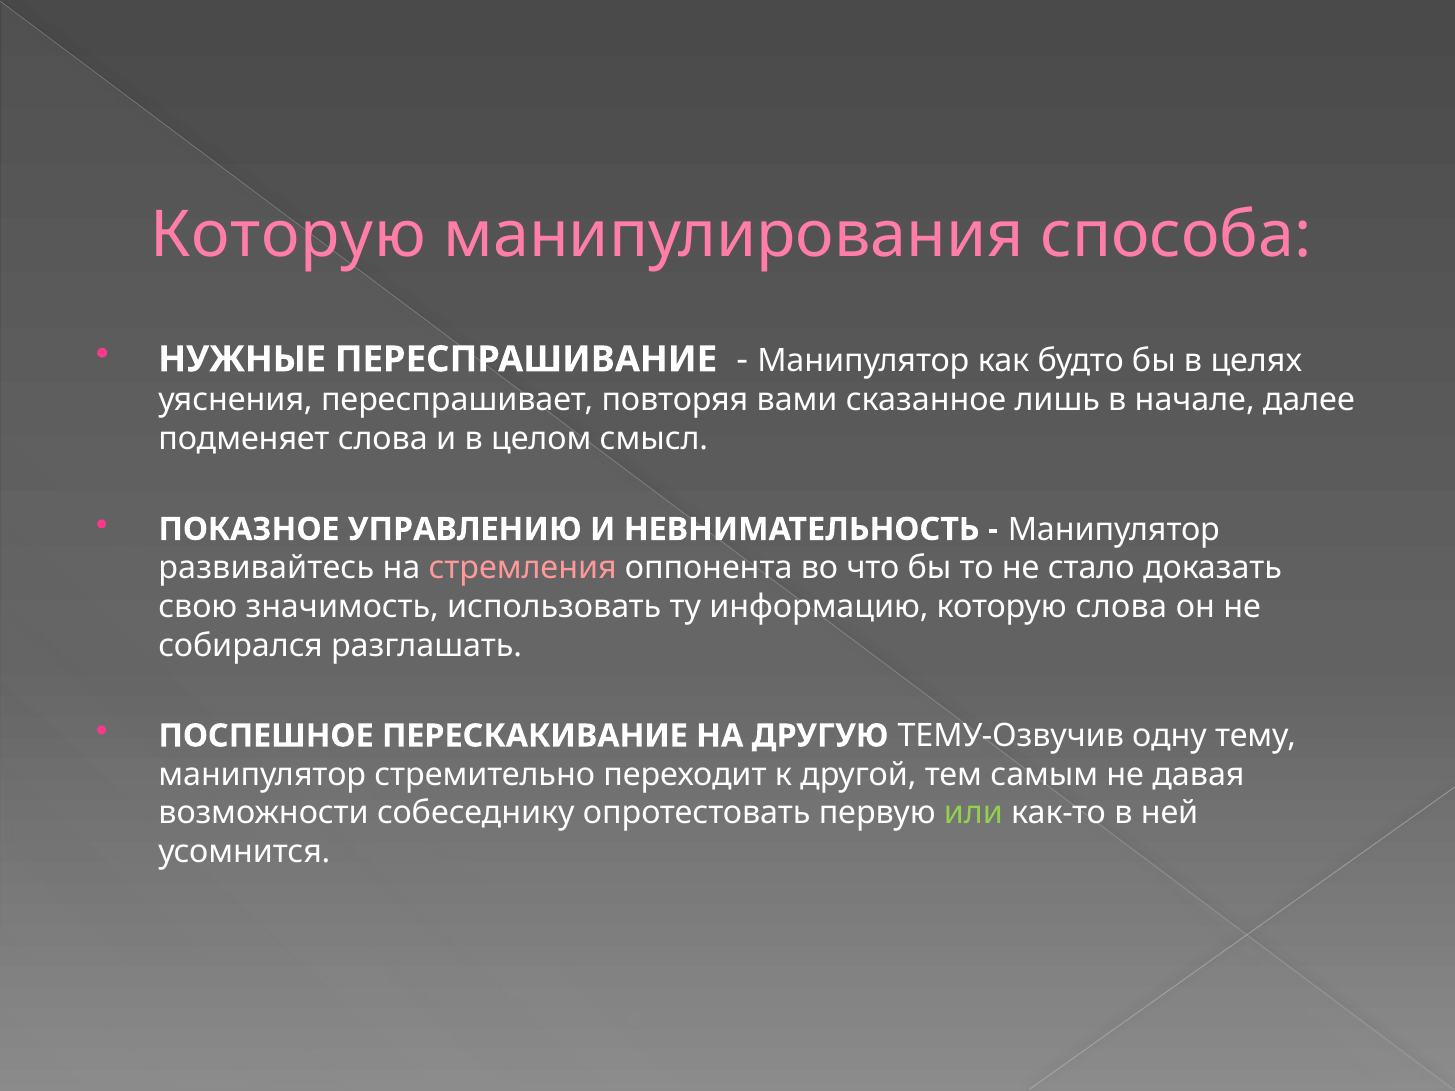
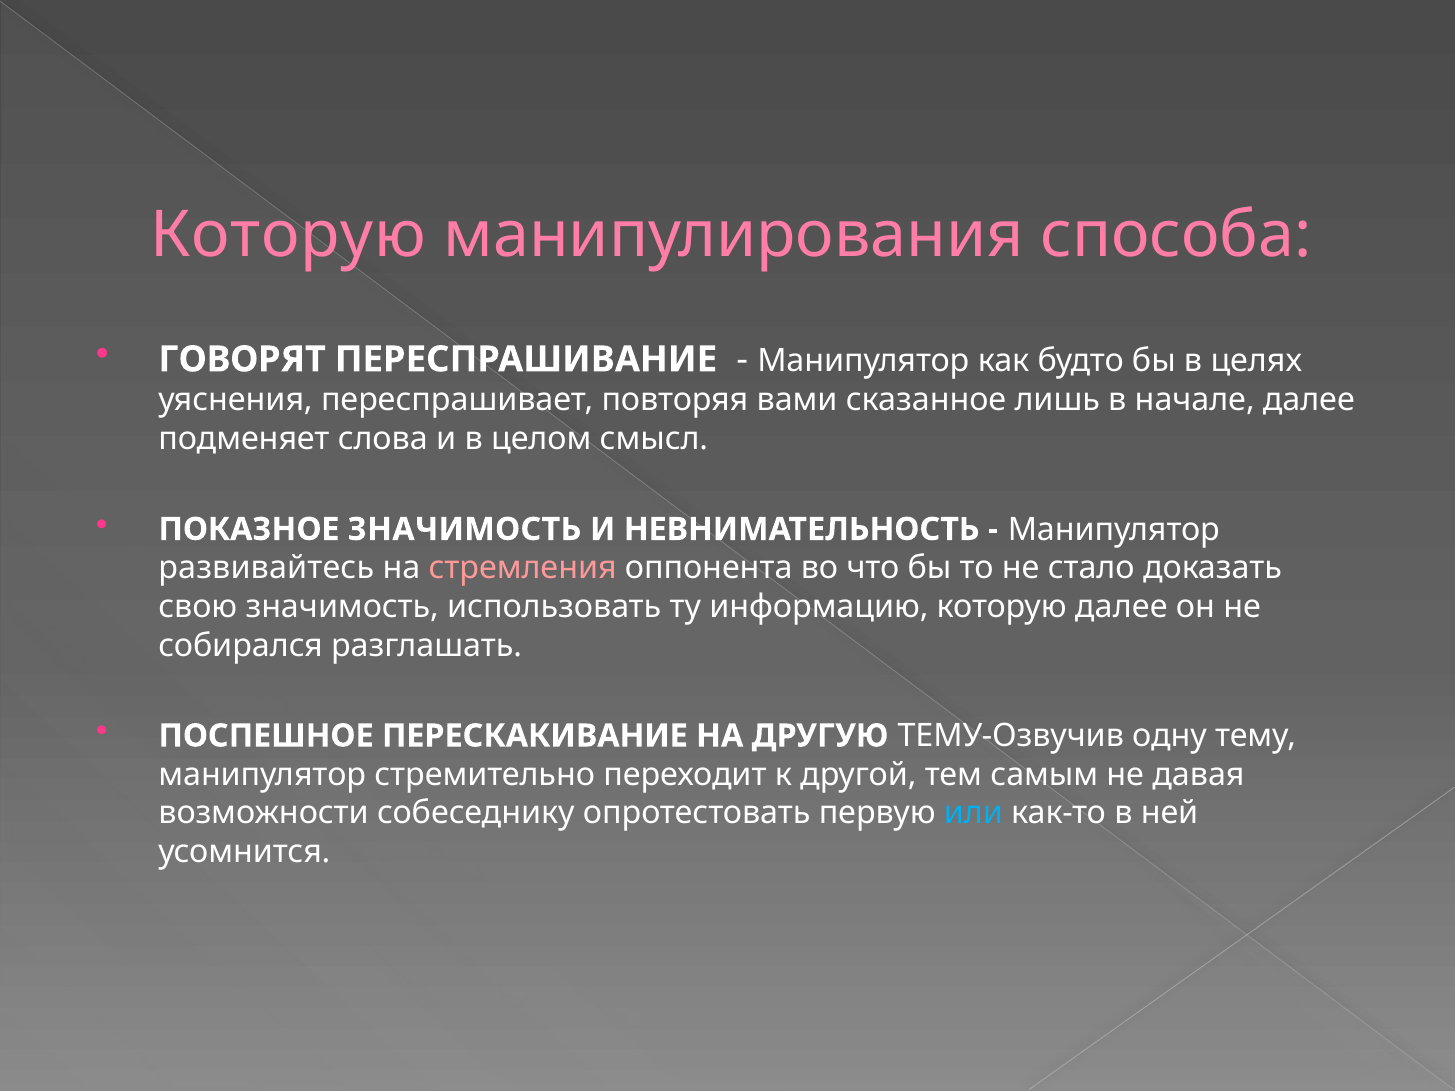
НУЖНЫЕ: НУЖНЫЕ -> ГОВОРЯТ (242, 359)
ПОКАЗНОЕ УПРАВЛЕНИЮ: УПРАВЛЕНИЮ -> ЗНАЧИМОСТЬ (465, 529)
которую слова: слова -> далее (1121, 607)
или colour: light green -> light blue (973, 813)
